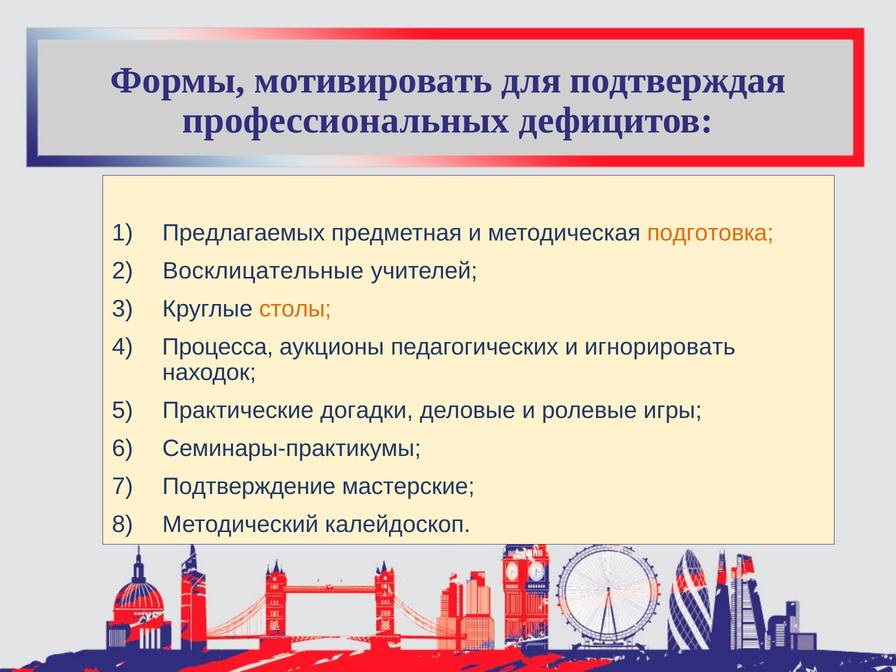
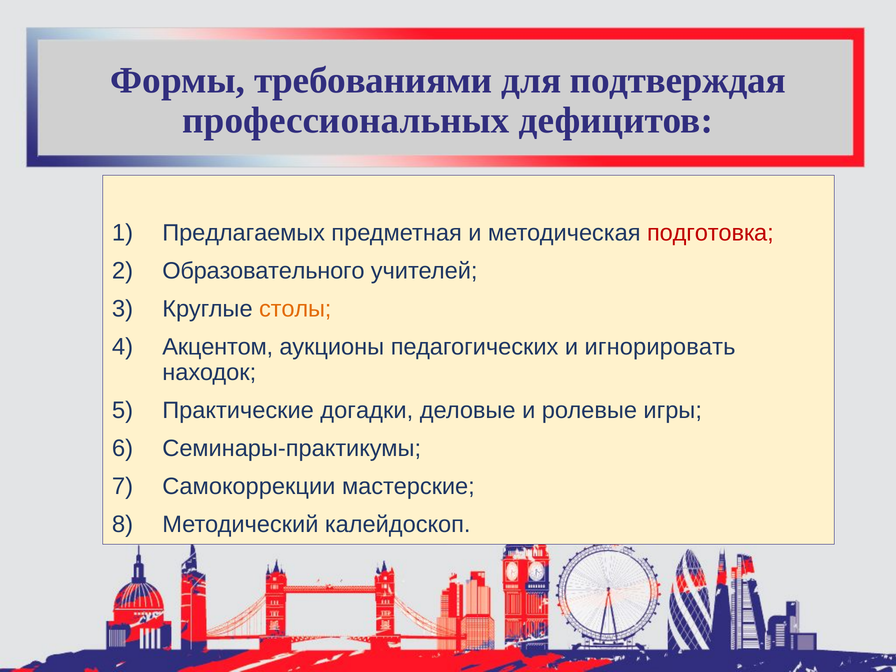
мотивировать: мотивировать -> требованиями (373, 80)
подготовка colour: orange -> red (710, 233)
Восклицательные: Восклицательные -> Образовательного (263, 271)
Процесса: Процесса -> Акцентом (218, 347)
Подтверждение: Подтверждение -> Самокоррекции (249, 487)
